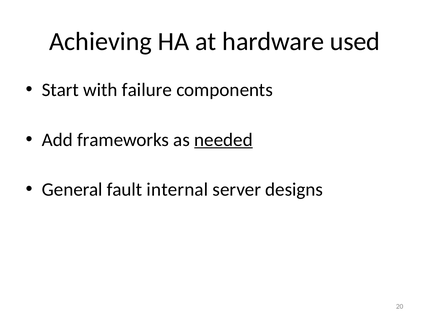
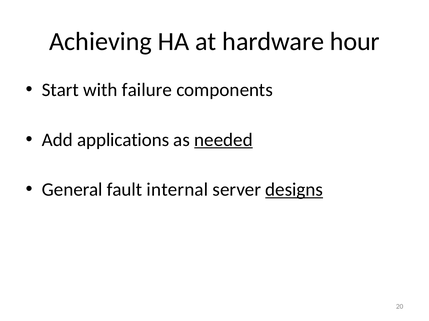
used: used -> hour (355, 42)
frameworks: frameworks -> applications (123, 140)
designs underline: none -> present (294, 190)
